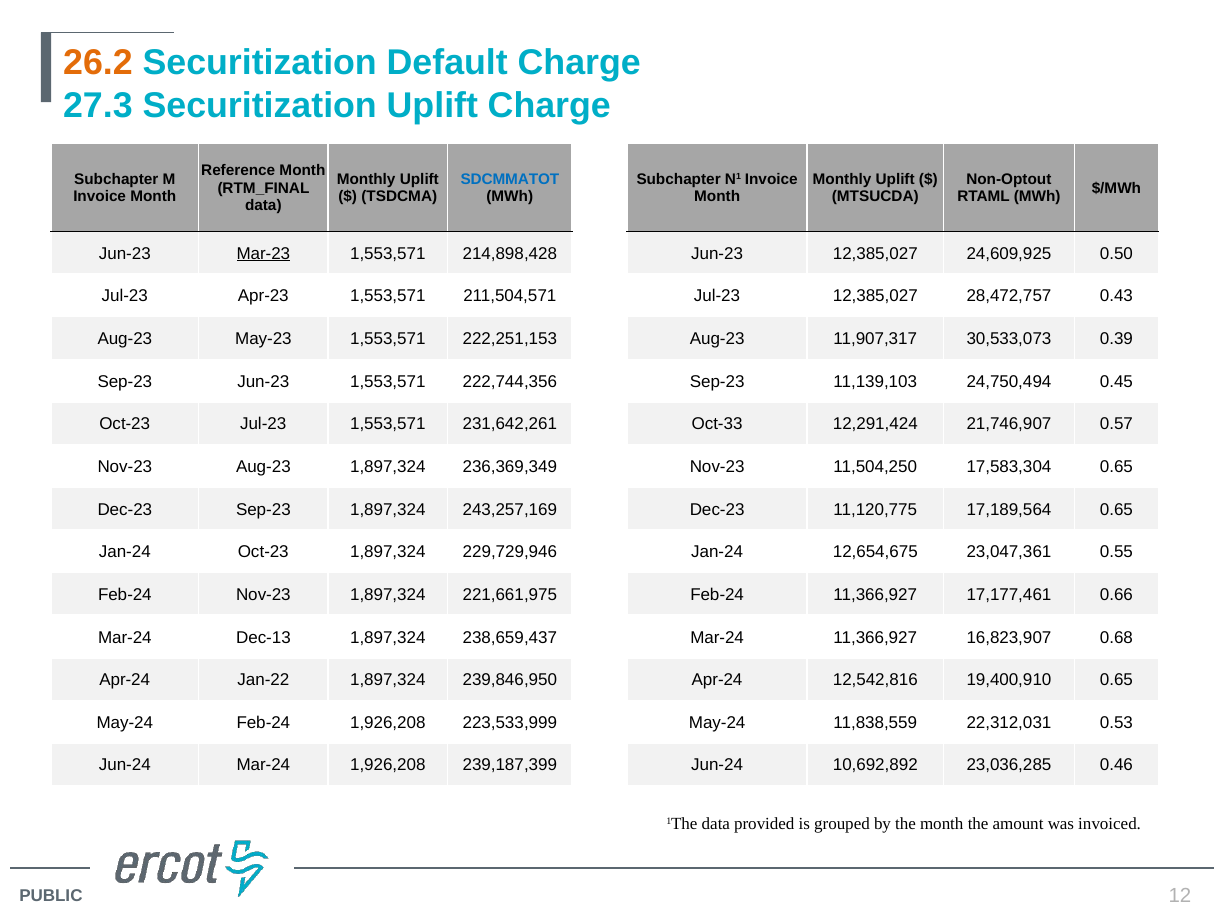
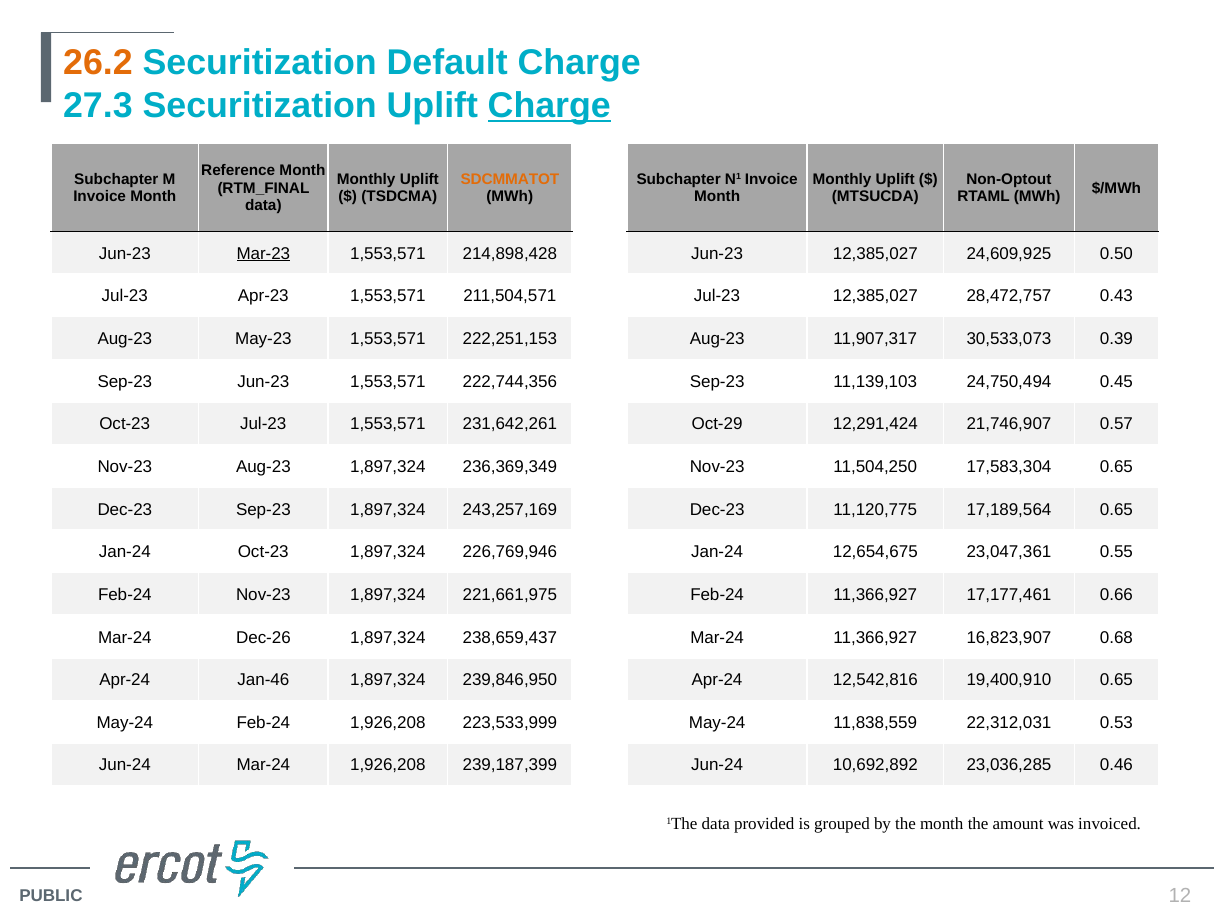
Charge underline: none -> present (549, 106)
SDCMMATOT colour: blue -> orange (510, 180)
Oct-33: Oct-33 -> Oct-29 (717, 424)
229,729,946: 229,729,946 -> 226,769,946 (510, 552)
Dec-13: Dec-13 -> Dec-26 (263, 638)
Jan-22: Jan-22 -> Jan-46 (263, 680)
